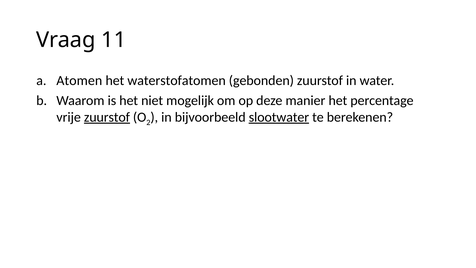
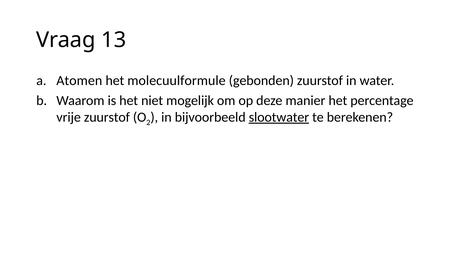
11: 11 -> 13 (114, 40)
waterstofatomen: waterstofatomen -> molecuulformule (177, 80)
zuurstof underline: present -> none (107, 117)
